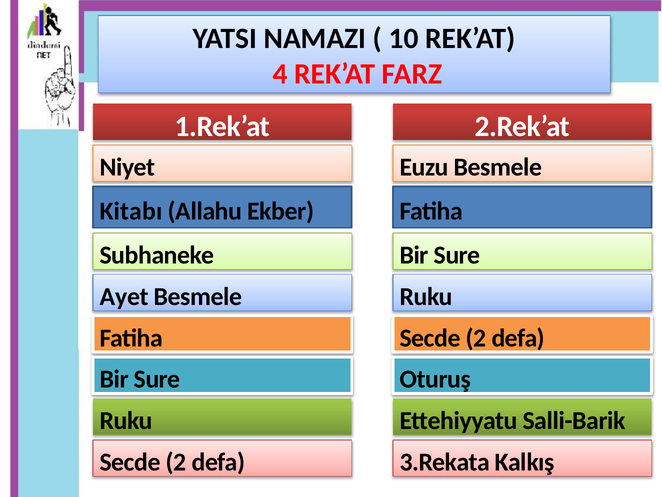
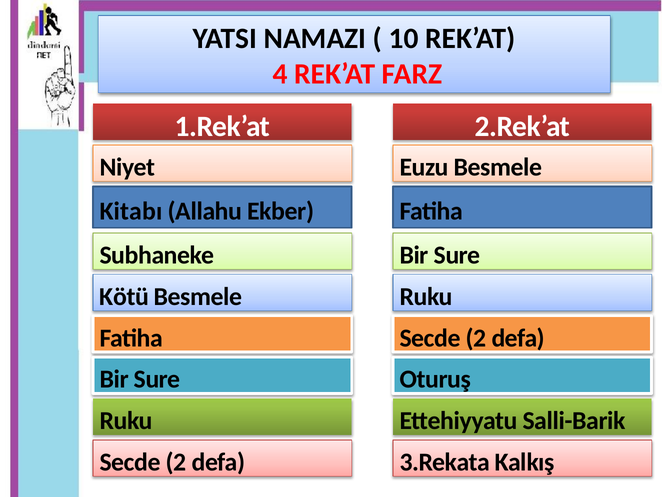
Ayet: Ayet -> Kötü (124, 296)
